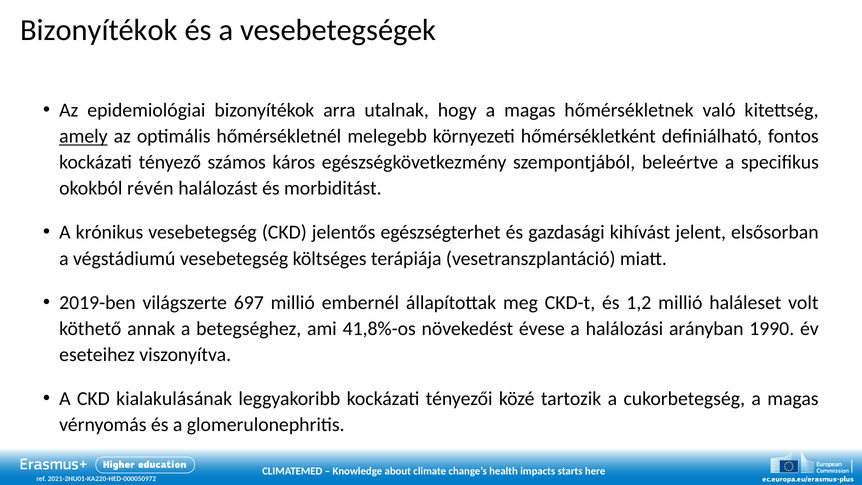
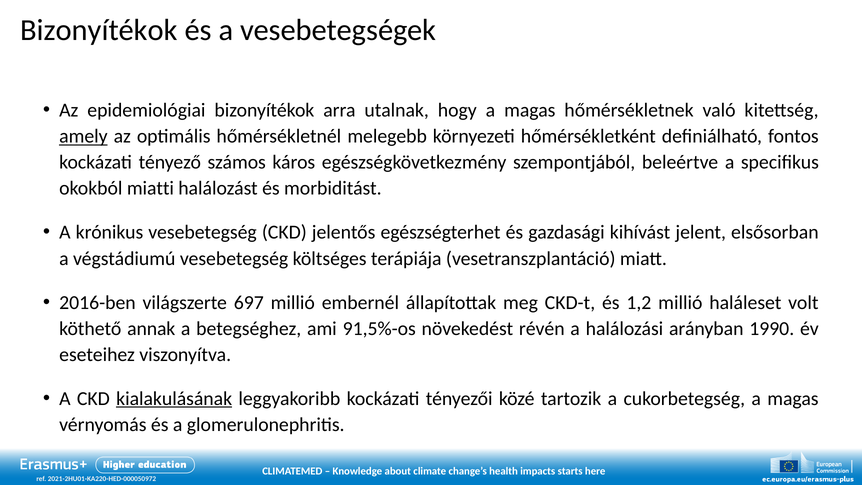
révén: révén -> miatti (150, 188)
2019-ben: 2019-ben -> 2016-ben (97, 302)
41,8%-os: 41,8%-os -> 91,5%-os (379, 328)
évese: évese -> révén (542, 328)
kialakulásának underline: none -> present (174, 399)
